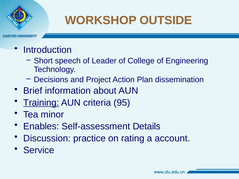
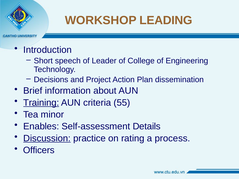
OUTSIDE: OUTSIDE -> LEADING (166, 20)
95: 95 -> 55 (122, 103)
Discussion underline: none -> present (47, 138)
account: account -> process (172, 138)
Service: Service -> Officers (39, 150)
